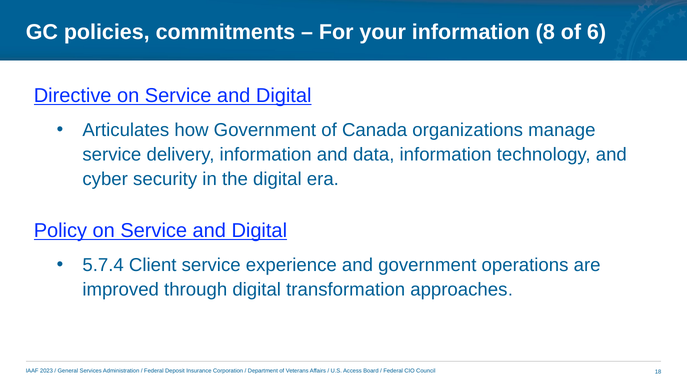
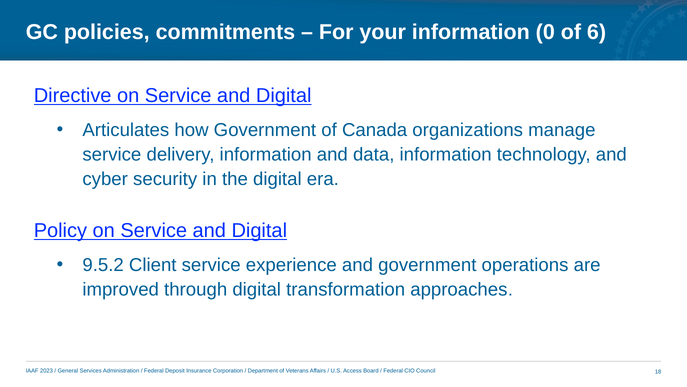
8: 8 -> 0 (545, 32)
5.7.4: 5.7.4 -> 9.5.2 (103, 265)
